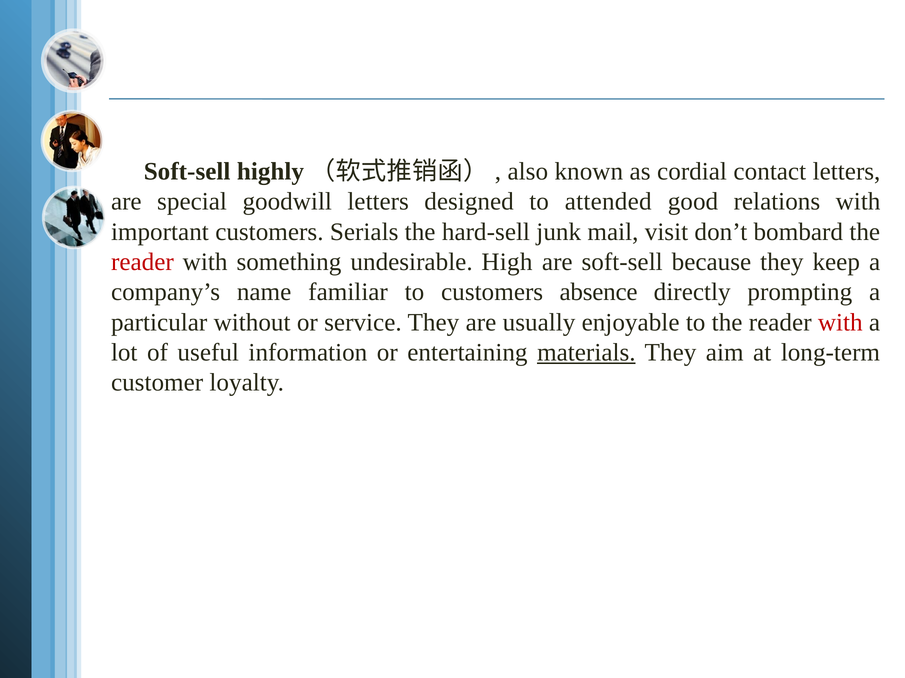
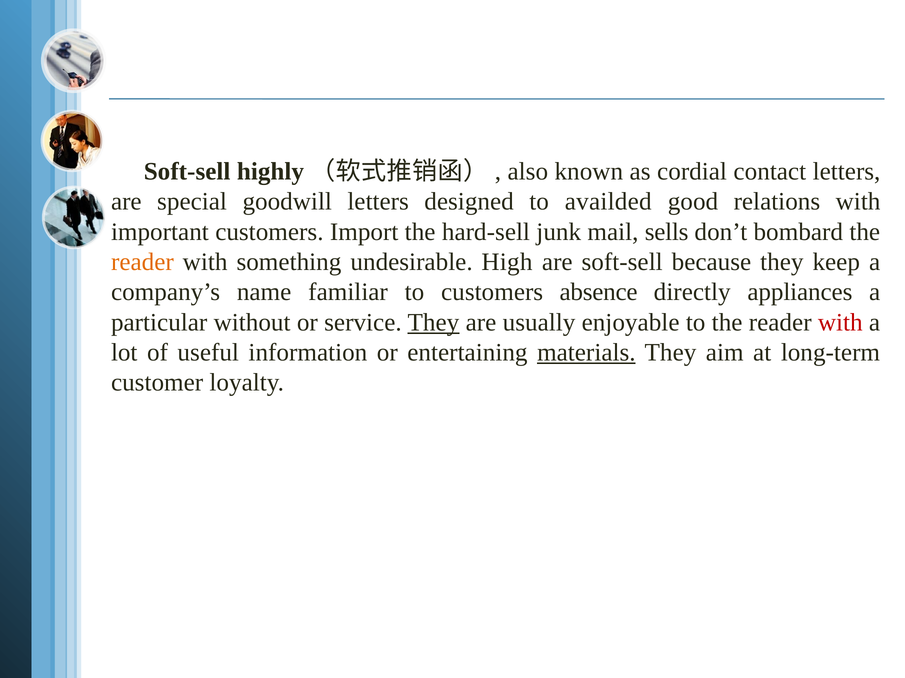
attended: attended -> availded (608, 202)
Serials: Serials -> Import (364, 232)
visit: visit -> sells (667, 232)
reader colour: red -> orange (142, 262)
prompting: prompting -> appliances (800, 292)
They underline: none -> present (433, 323)
